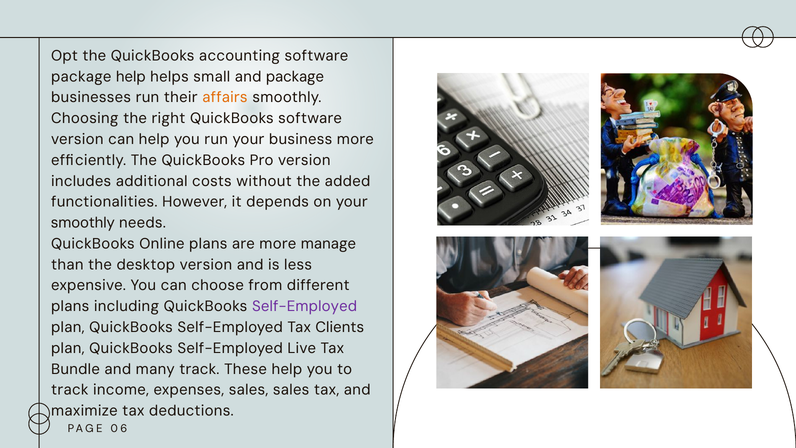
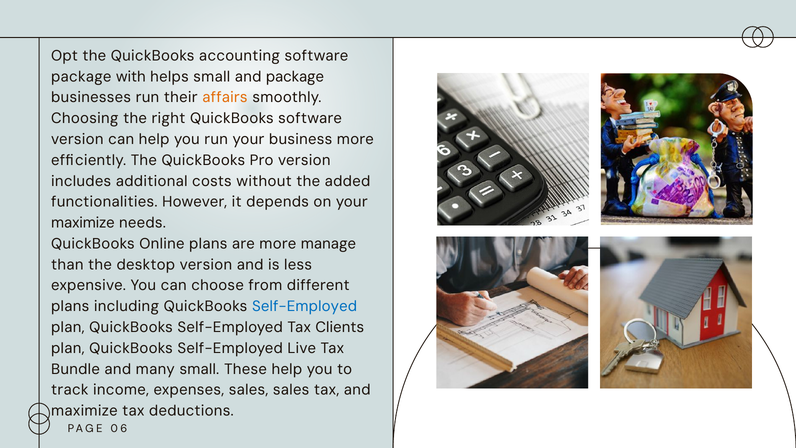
package help: help -> with (131, 77)
smoothly: smoothly -> maximize (83, 223)
Self-Employed colour: purple -> blue (305, 306)
many track: track -> small (199, 369)
